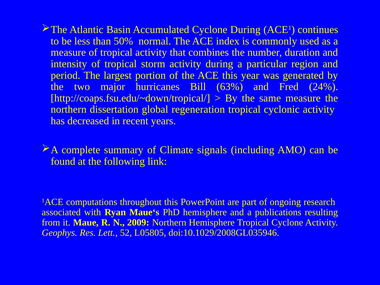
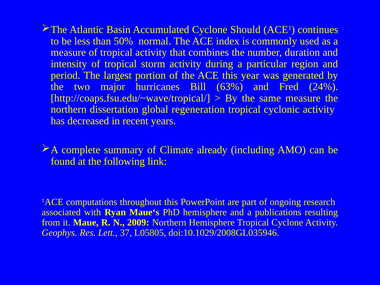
Cyclone During: During -> Should (245, 30)
http://coaps.fsu.edu/~down/tropical/: http://coaps.fsu.edu/~down/tropical/ -> http://coaps.fsu.edu/~wave/tropical/ (130, 98)
signals: signals -> already (212, 150)
52: 52 -> 37 (126, 233)
